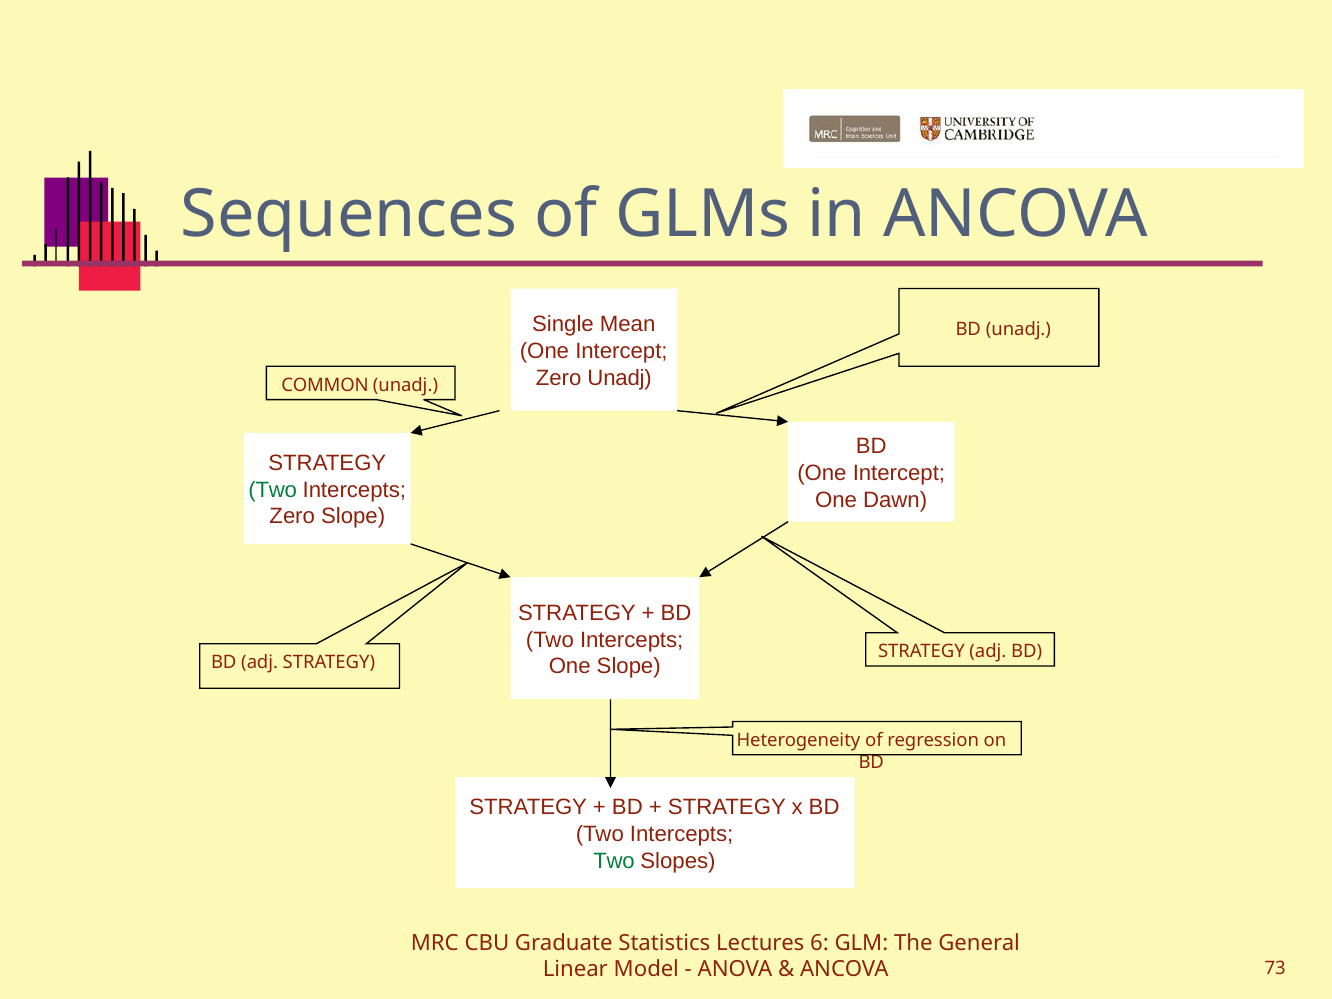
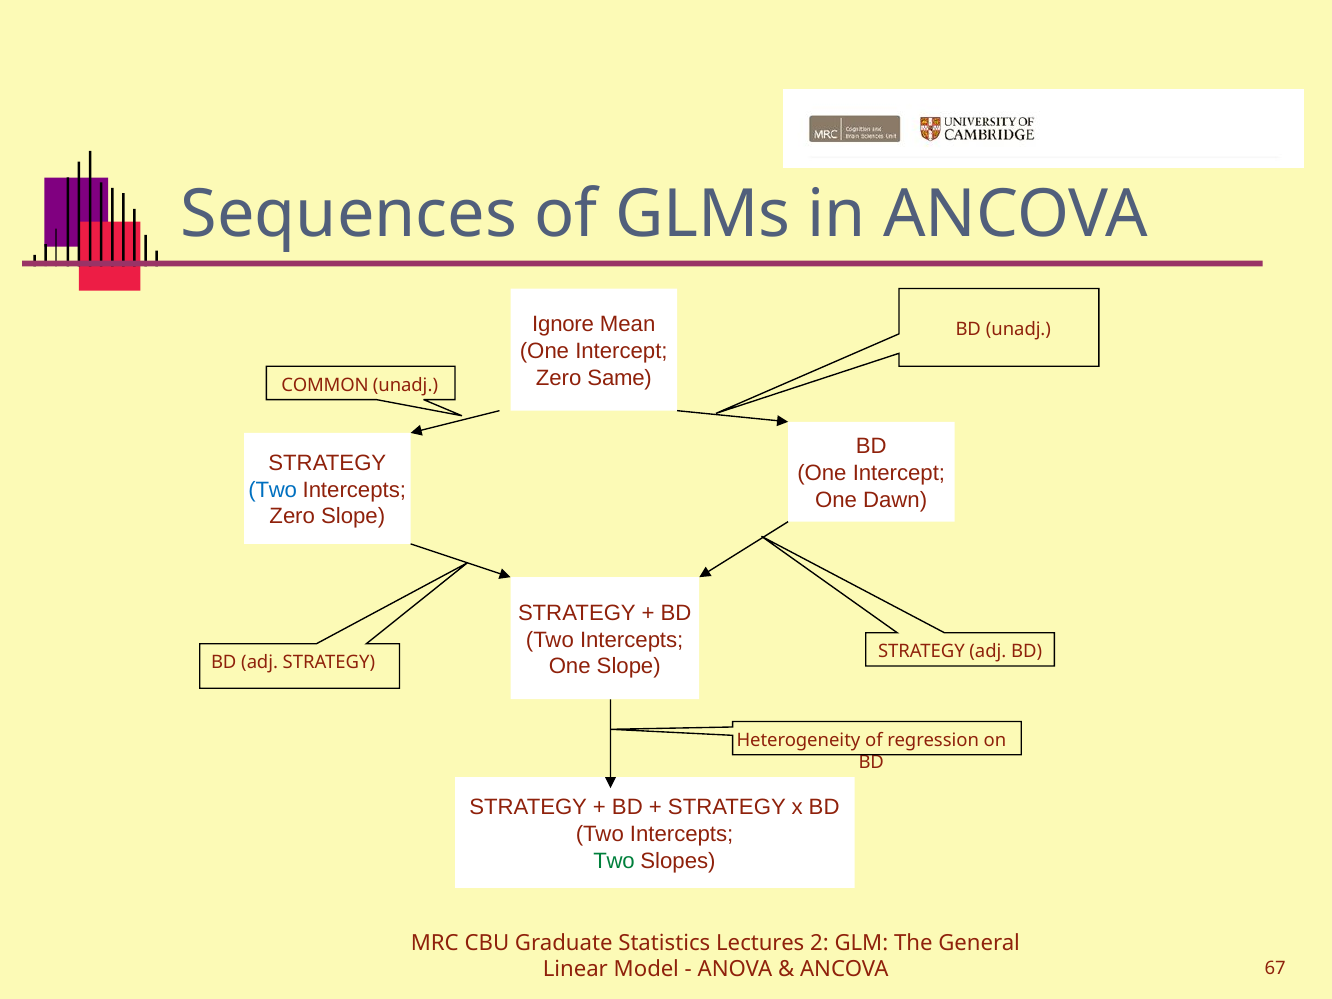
Single: Single -> Ignore (563, 324)
Zero Unadj: Unadj -> Same (620, 378)
Two colour: green -> blue (273, 490)
6: 6 -> 2 (819, 943)
73: 73 -> 67 (1275, 969)
